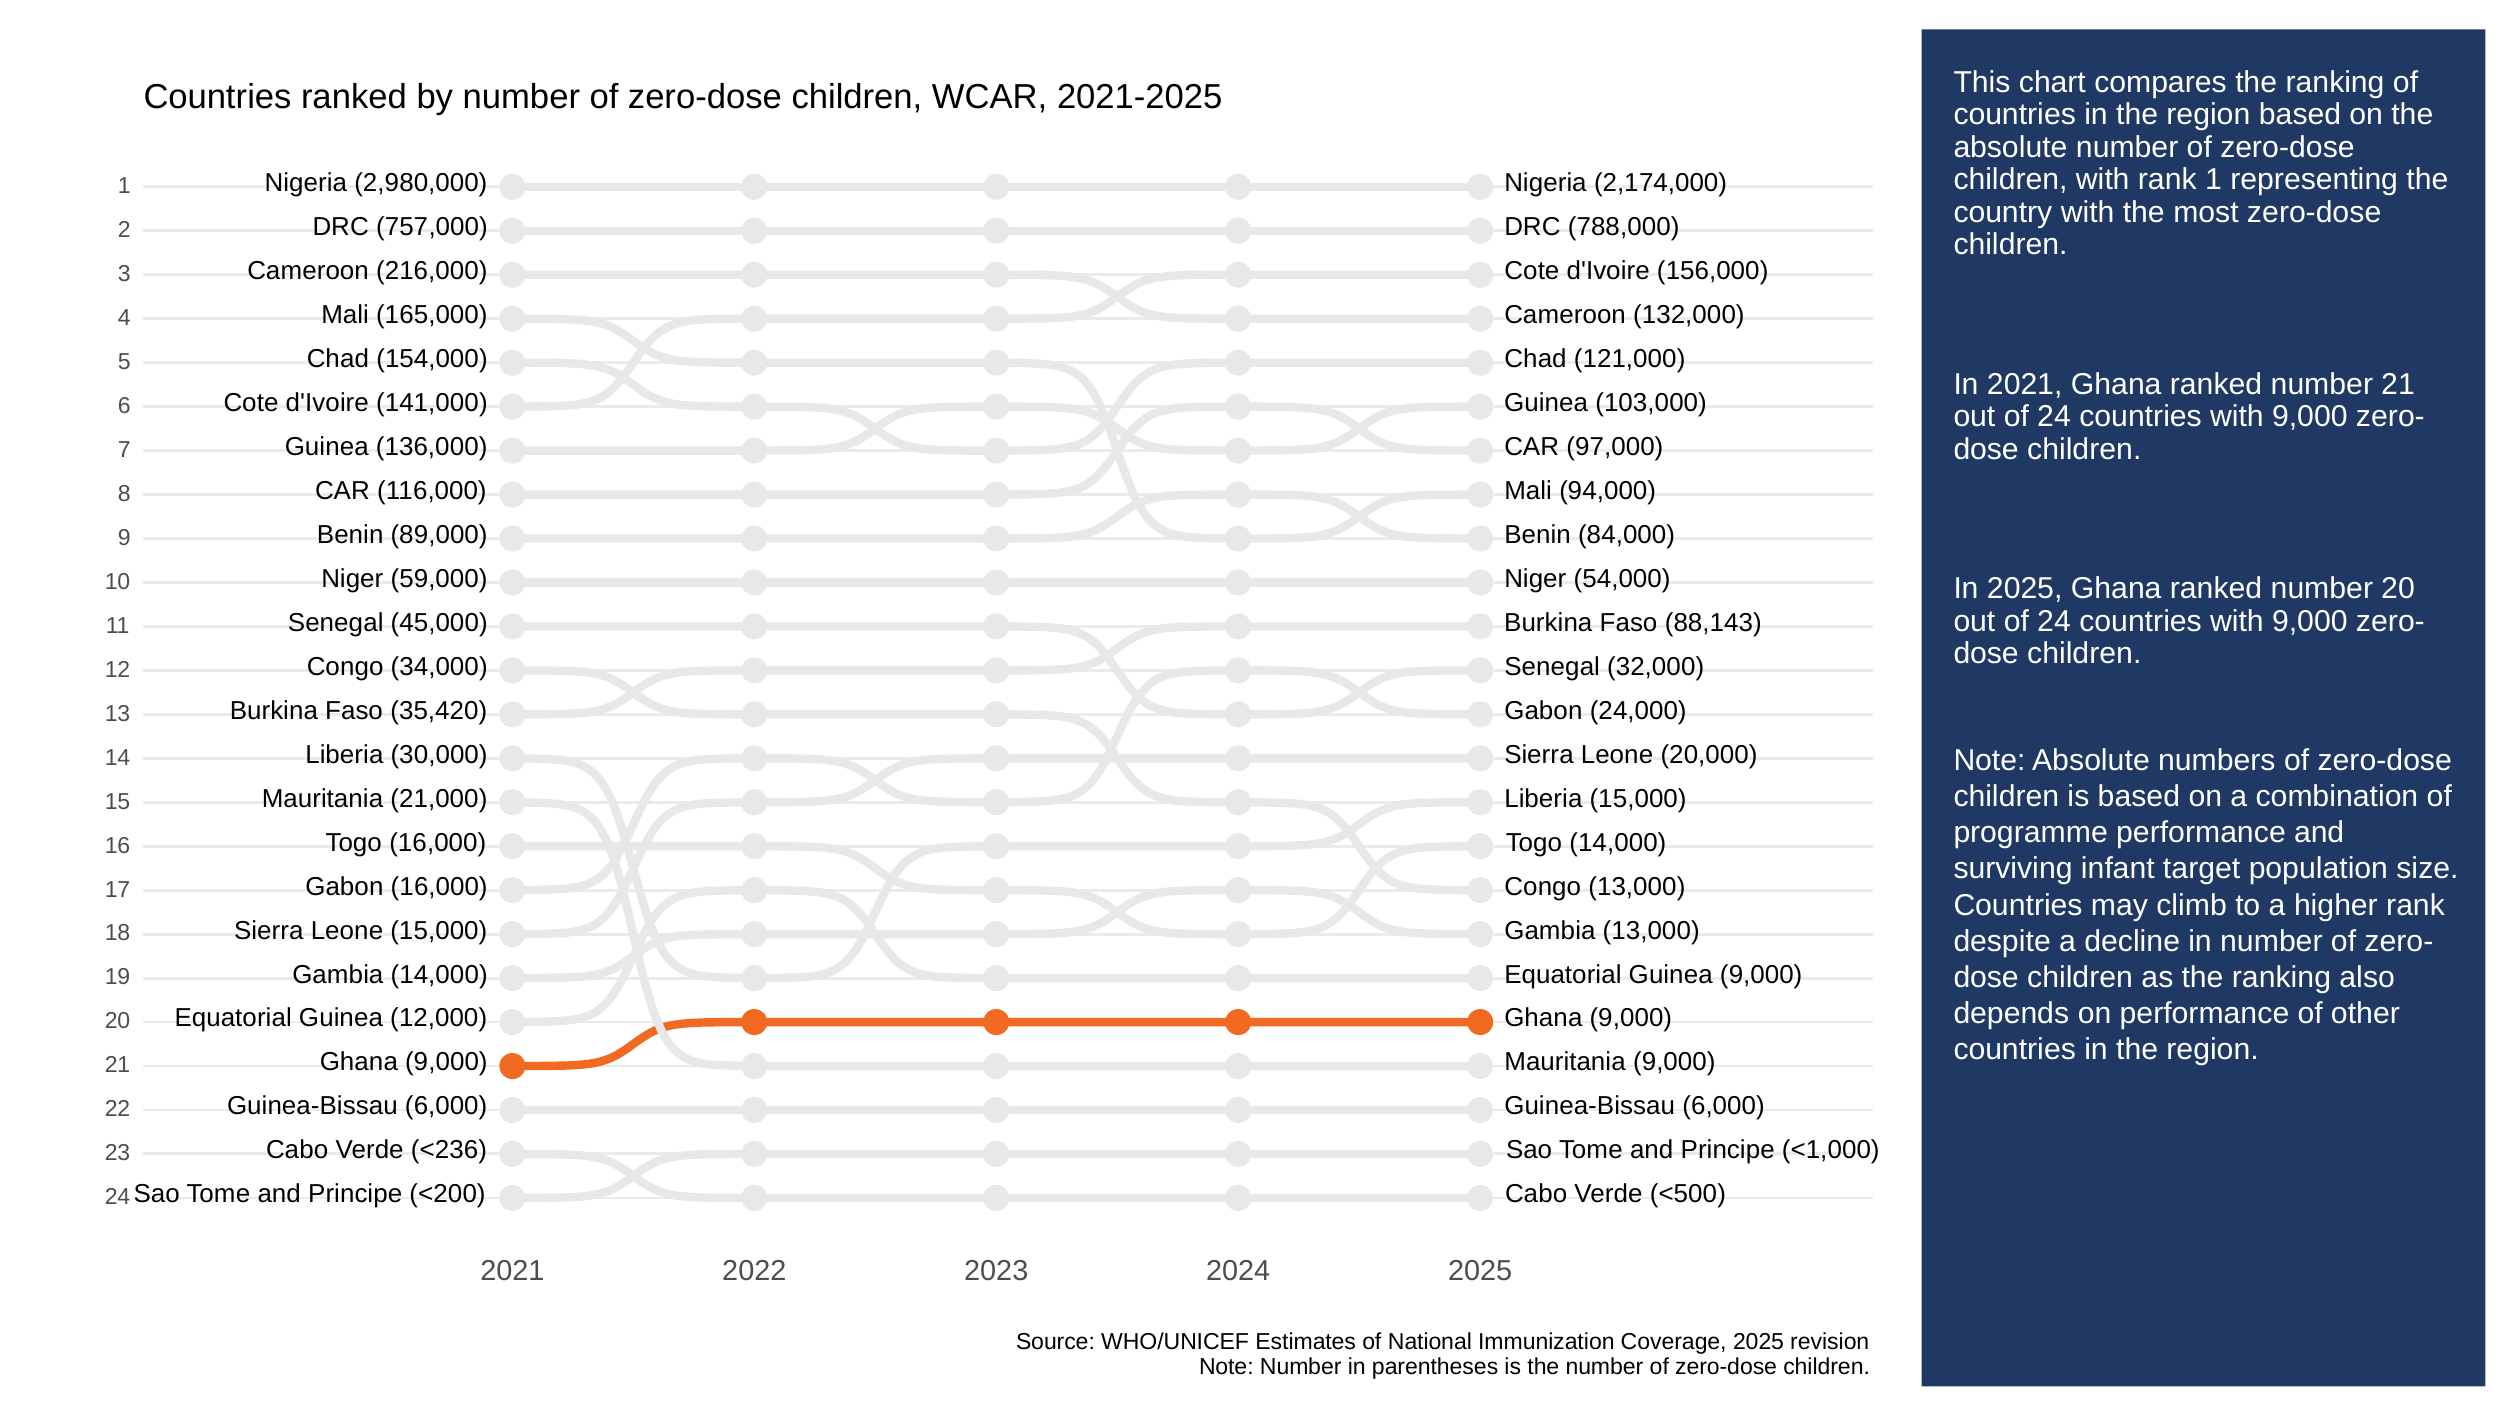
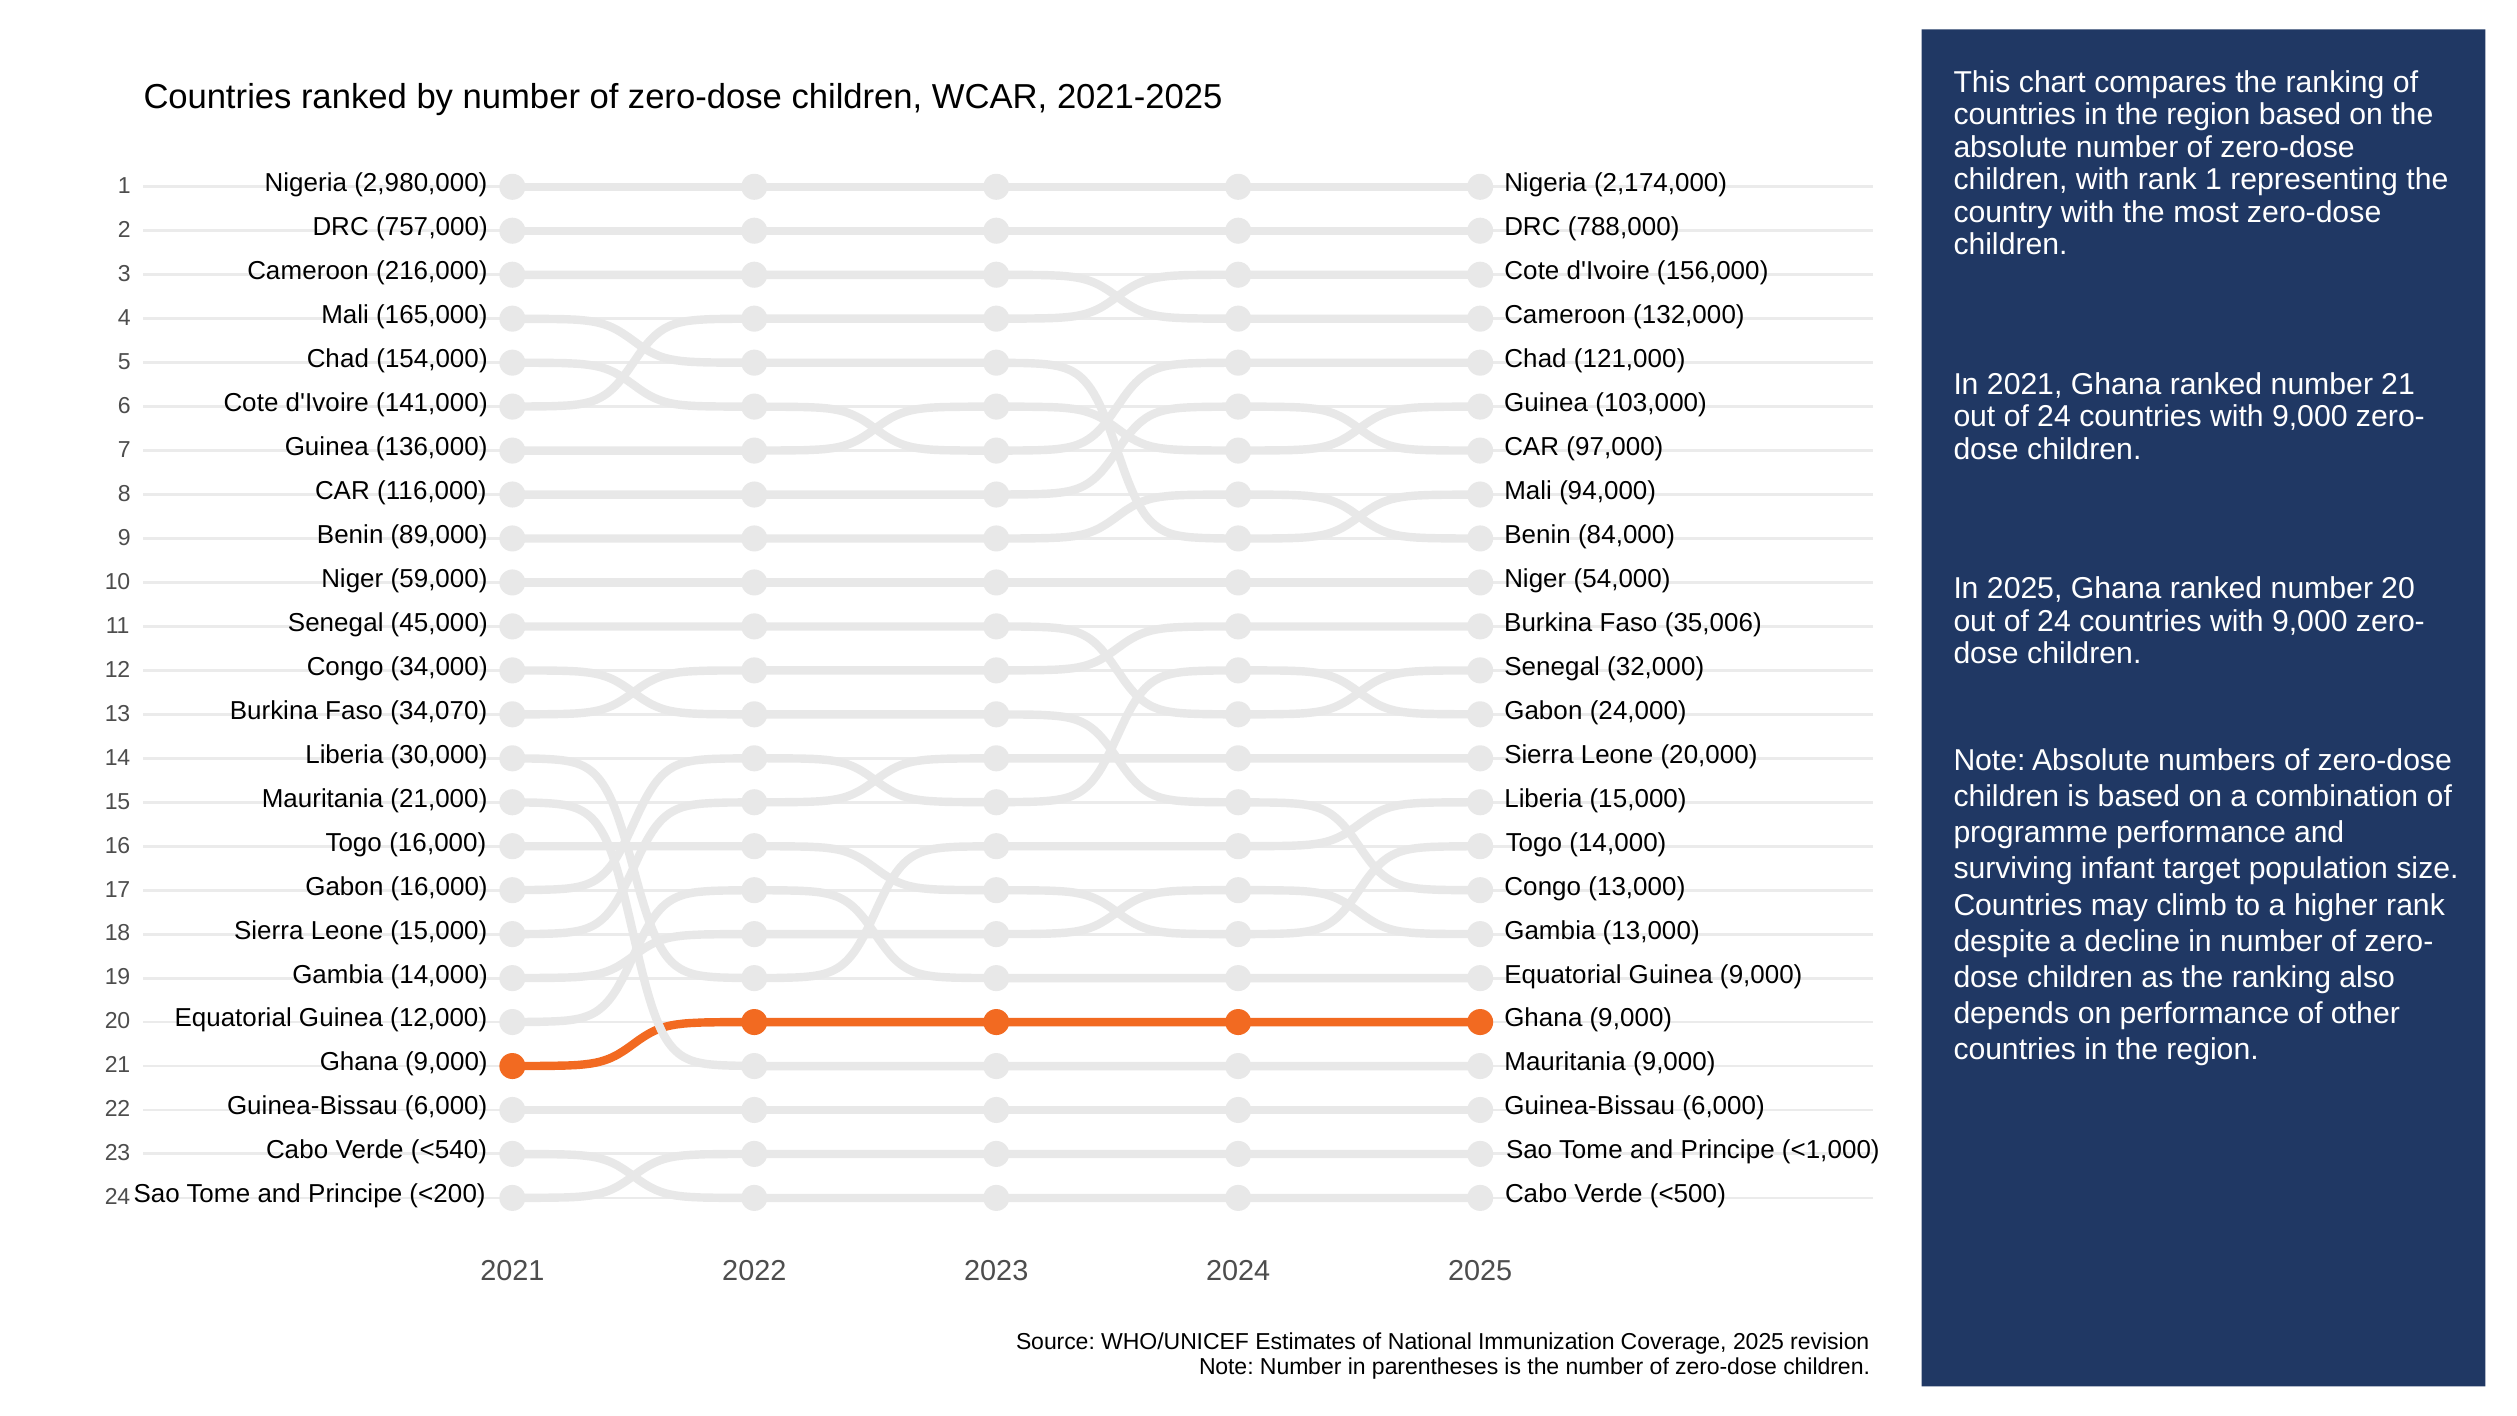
88,143: 88,143 -> 35,006 (1713, 623)
35,420: 35,420 -> 34,070 (439, 711)
<236: <236 -> <540 (449, 1150)
